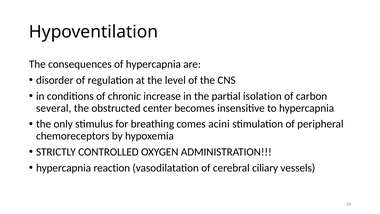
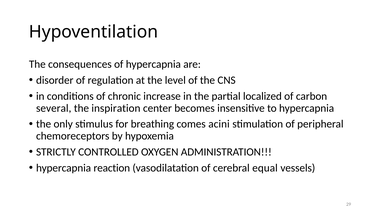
isolation: isolation -> localized (262, 96)
obstructed: obstructed -> inspiration (116, 108)
ciliary: ciliary -> equal (265, 168)
